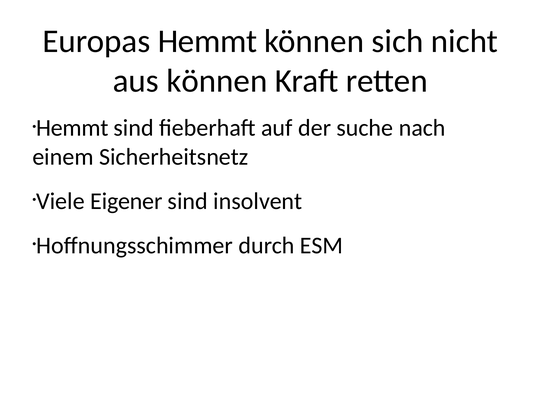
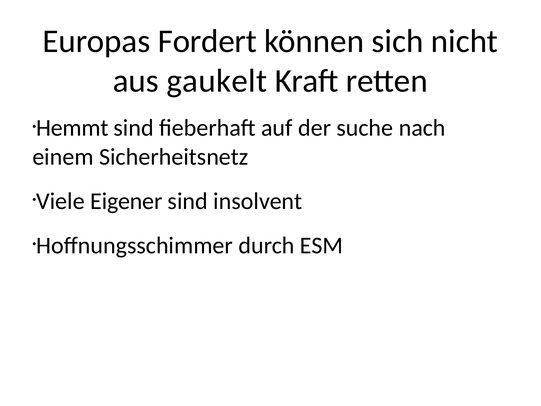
Europas Hemmt: Hemmt -> Fordert (207, 41)
aus können: können -> gaukelt (217, 81)
